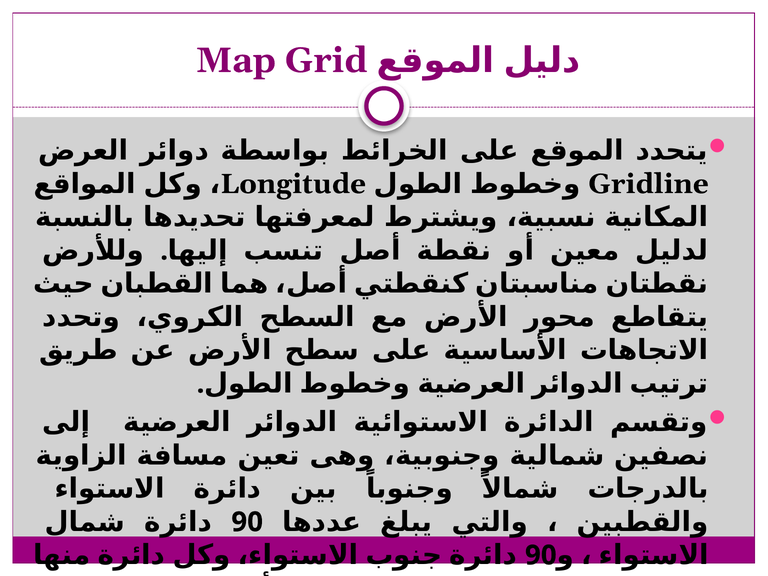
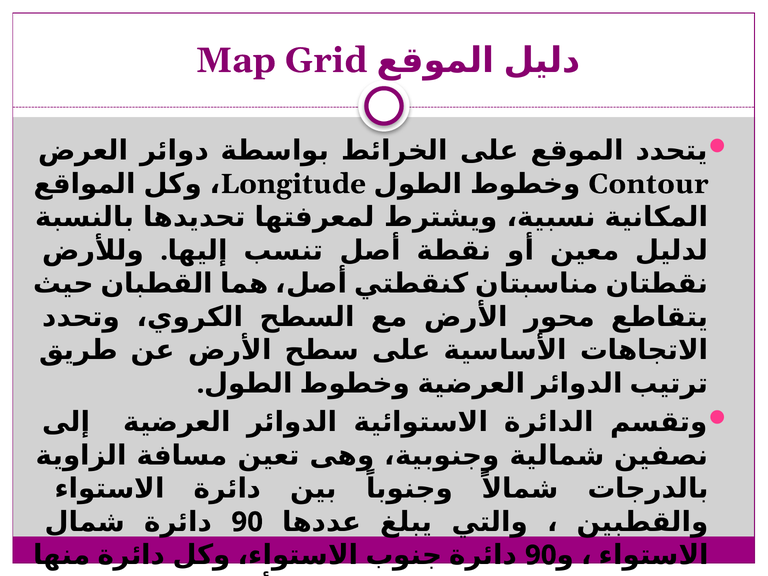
Gridline: Gridline -> Contour (649, 184)
